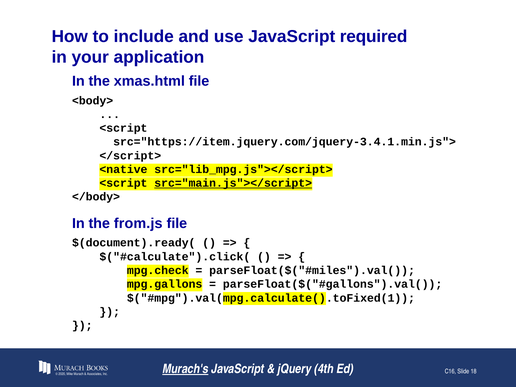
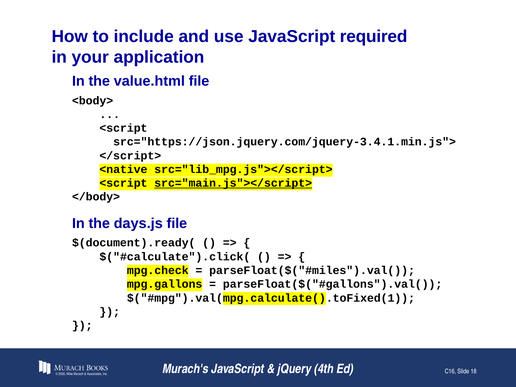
xmas.html: xmas.html -> value.html (149, 81)
src="https://item.jquery.com/jquery-3.4.1.min.js">: src="https://item.jquery.com/jquery-3.4.1.min.js"> -> src="https://json.jquery.com/jquery-3.4.1.min.js"> (285, 142)
from.js: from.js -> days.js (138, 223)
Murach's underline: present -> none (185, 369)
